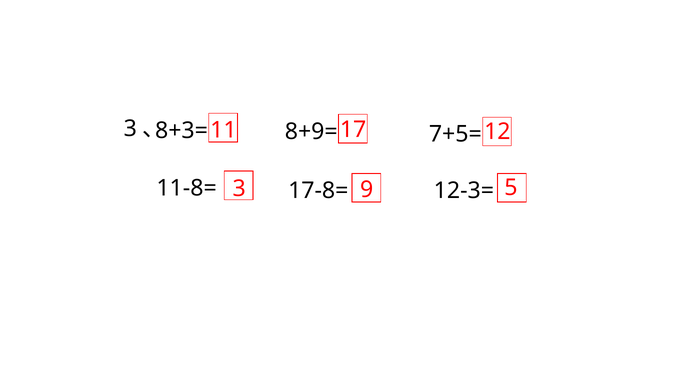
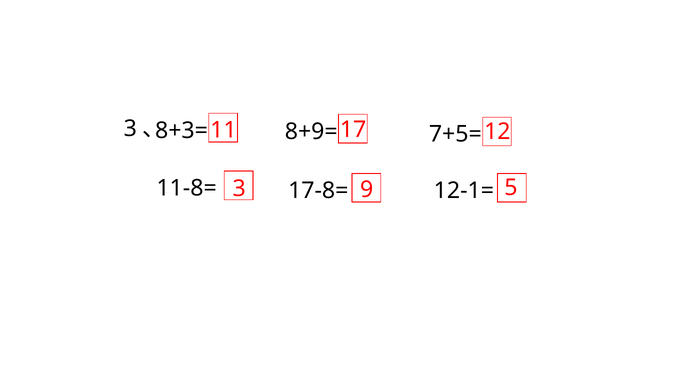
12-3=: 12-3= -> 12-1= (464, 190)
